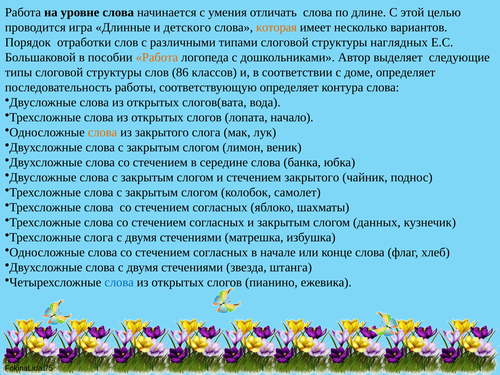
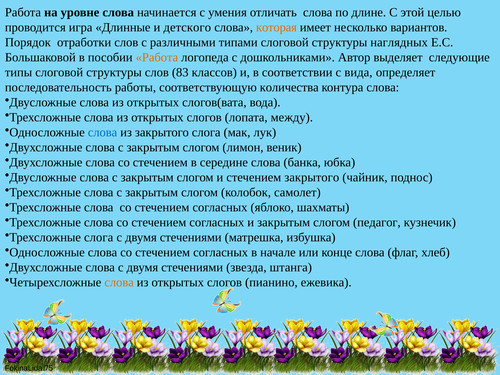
86: 86 -> 83 (180, 72)
доме: доме -> вида (358, 72)
соответствующую определяет: определяет -> количества (289, 87)
начало: начало -> между (292, 117)
слова colour: orange -> blue (103, 132)
данных: данных -> педагог (377, 222)
слова colour: blue -> orange (119, 282)
